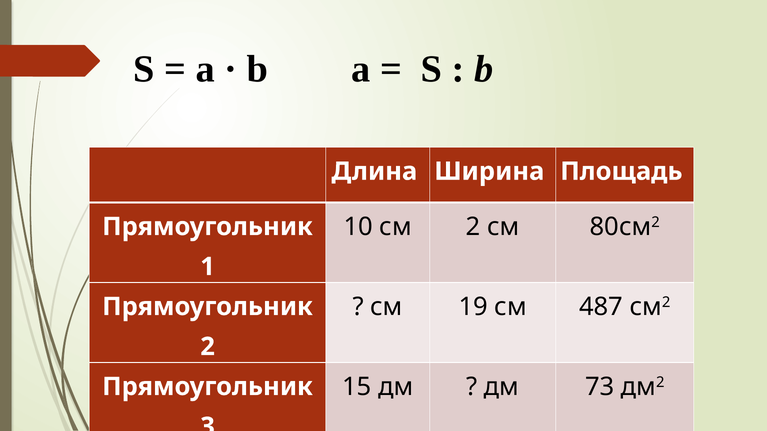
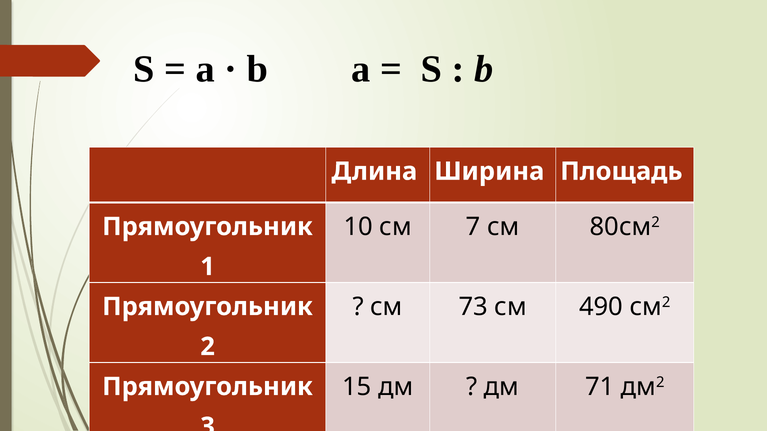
см 2: 2 -> 7 (473, 227)
19: 19 -> 73 (473, 307)
487: 487 -> 490 (601, 307)
73: 73 -> 71 (600, 387)
